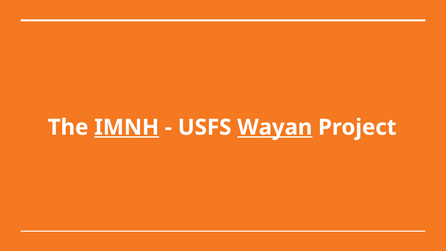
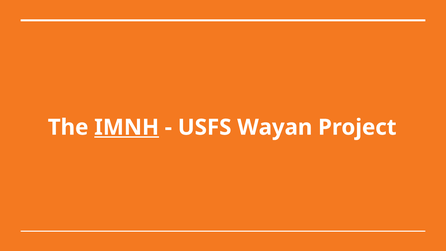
Wayan underline: present -> none (275, 127)
